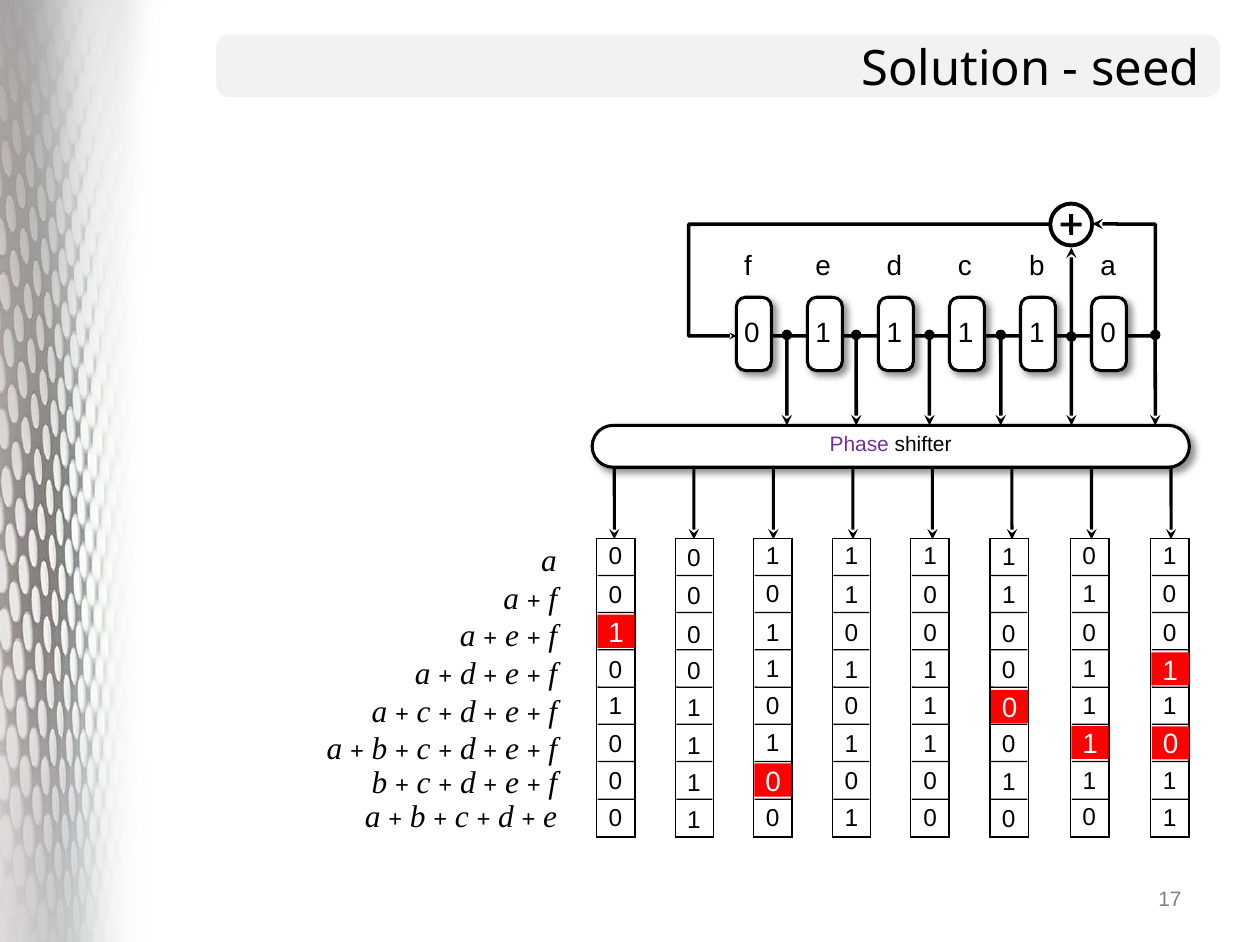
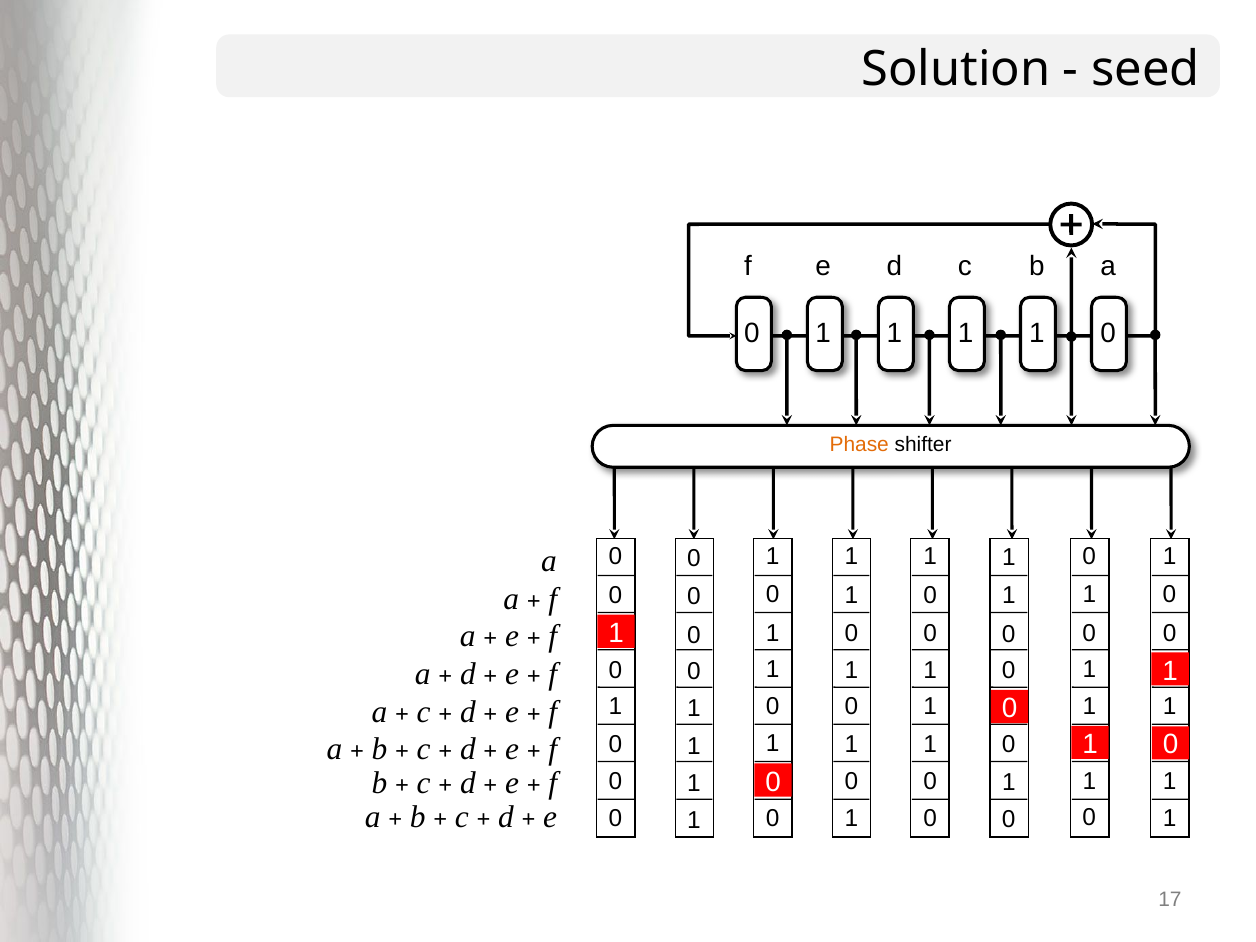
Phase colour: purple -> orange (859, 444)
